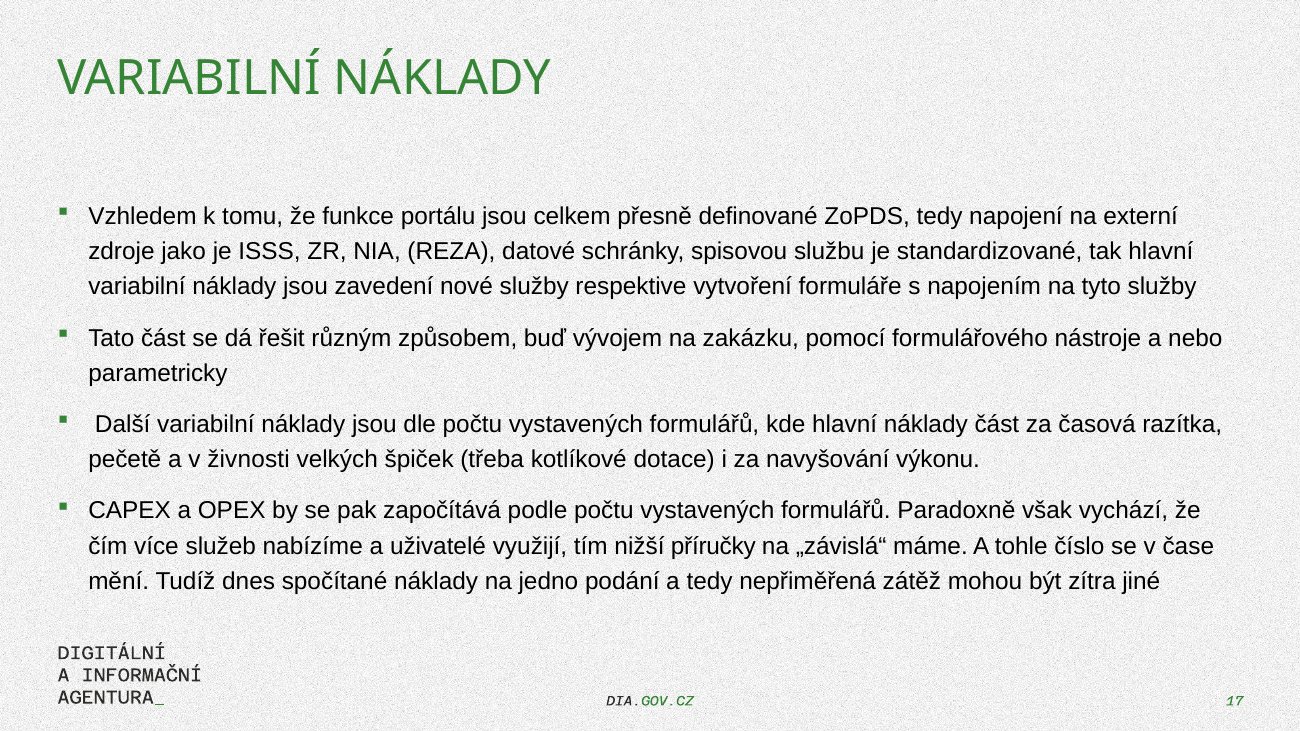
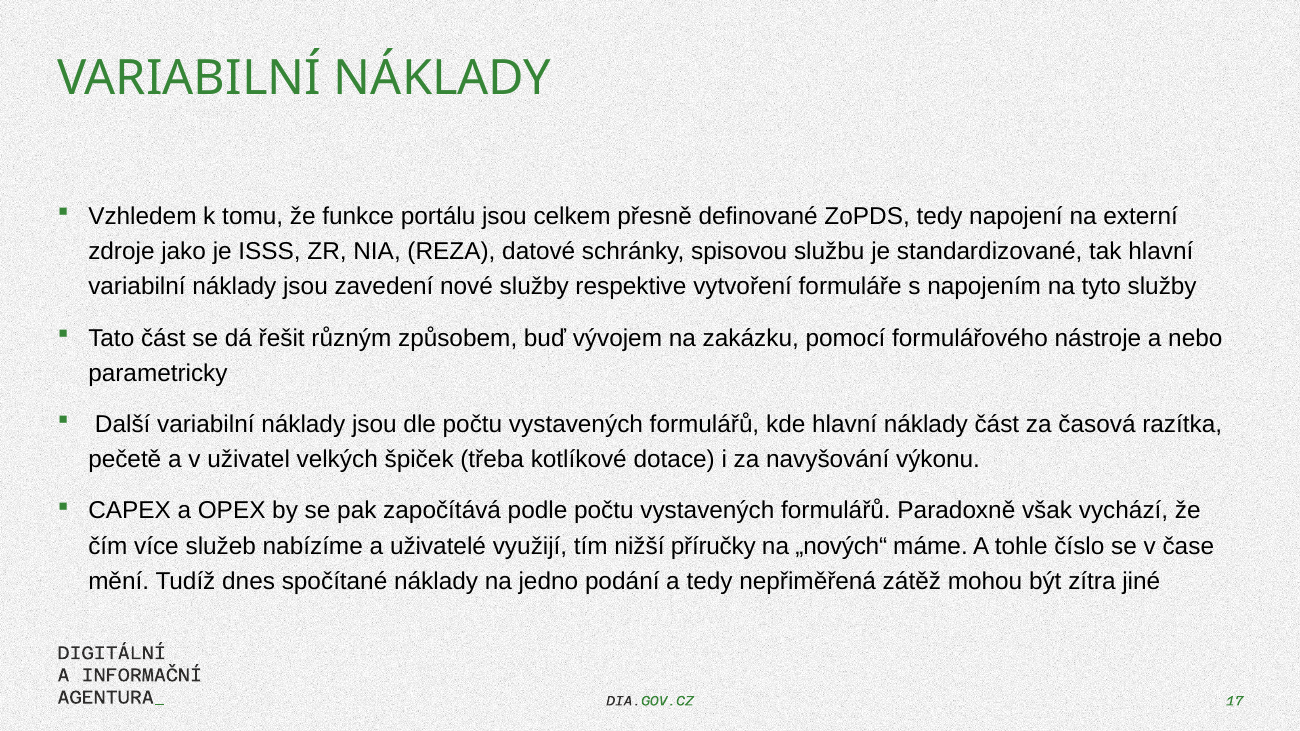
živnosti: živnosti -> uživatel (249, 460)
„závislá“: „závislá“ -> „nových“ (841, 546)
